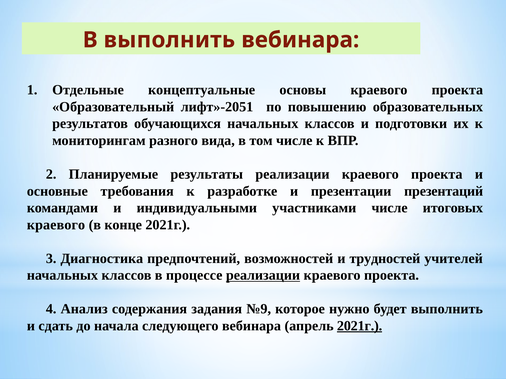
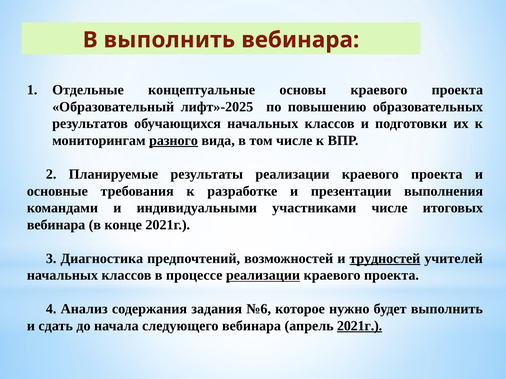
лифт»-2051: лифт»-2051 -> лифт»-2025 (217, 107)
разного underline: none -> present (174, 141)
презентаций: презентаций -> выполнения (444, 191)
краевого: краевого -> вебинара (56, 225)
трудностей underline: none -> present (385, 259)
№9: №9 -> №6 (259, 309)
